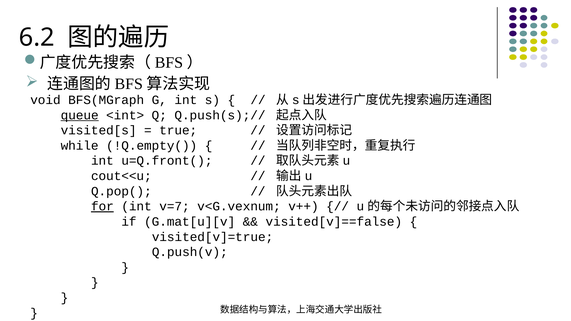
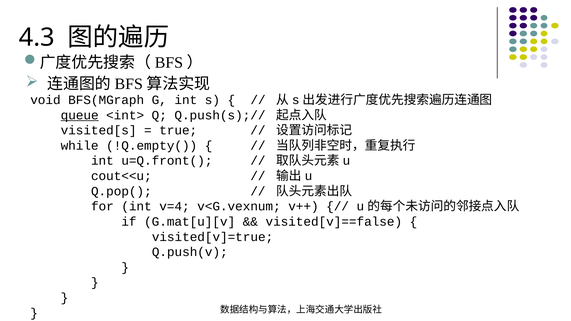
6.2: 6.2 -> 4.3 (37, 38)
for underline: present -> none (102, 207)
v=7: v=7 -> v=4 (174, 207)
